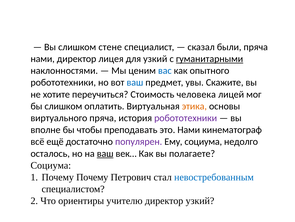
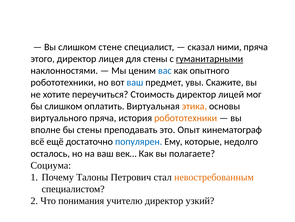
были: были -> ними (229, 47)
нами: нами -> этого (43, 59)
для узкий: узкий -> стены (155, 59)
Стоимость человека: человека -> директор (196, 94)
робототехники colour: purple -> orange (186, 118)
бы чтобы: чтобы -> стены (89, 129)
это Нами: Нами -> Опыт (189, 129)
популярен colour: purple -> blue (139, 141)
Ему социума: социума -> которые (203, 141)
ваш underline: present -> none (105, 153)
Почему Почему: Почему -> Талоны (92, 177)
невостребованным colour: blue -> orange (214, 177)
ориентиры: ориентиры -> понимания (81, 200)
